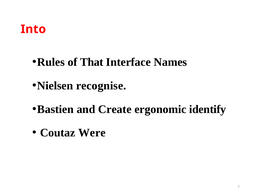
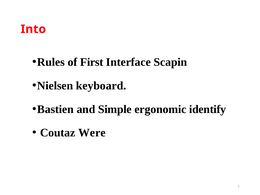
That: That -> First (92, 62)
Names: Names -> Scapin (170, 62)
recognise: recognise -> keyboard (101, 86)
Create: Create -> Simple (115, 109)
